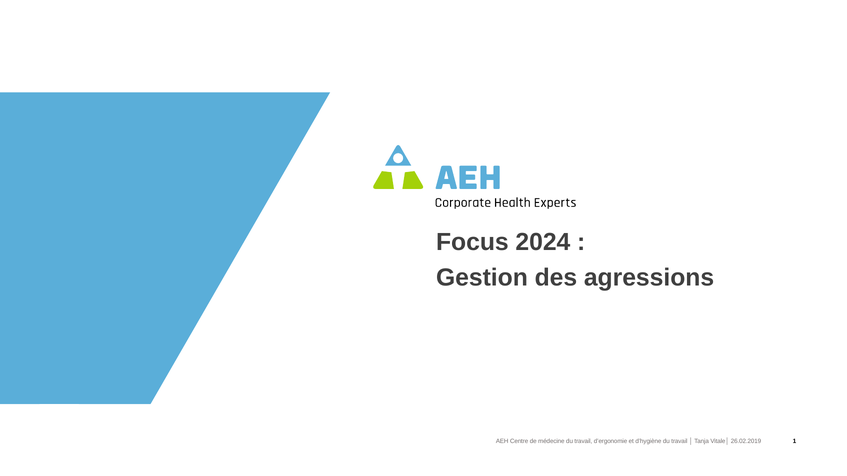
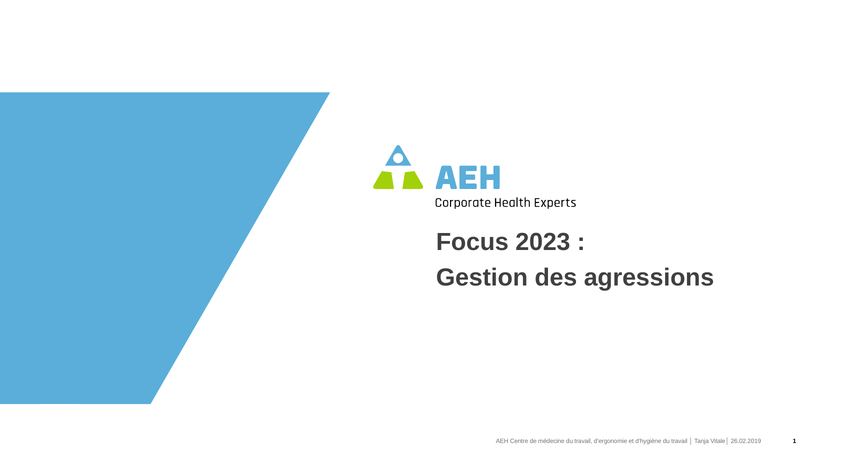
2024: 2024 -> 2023 (543, 242)
